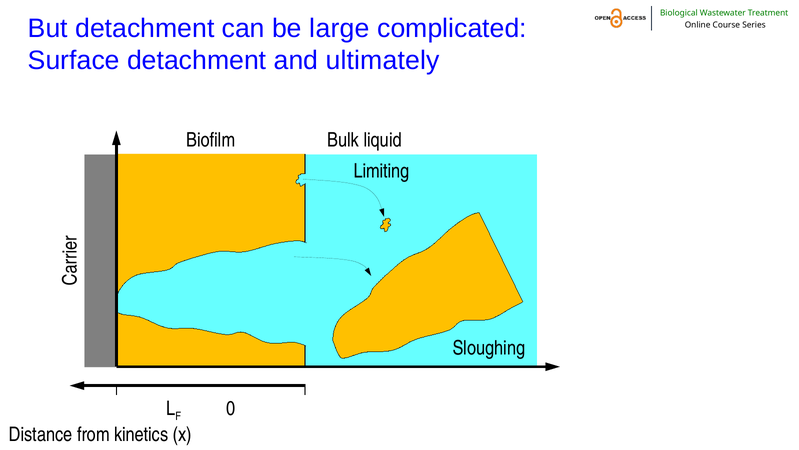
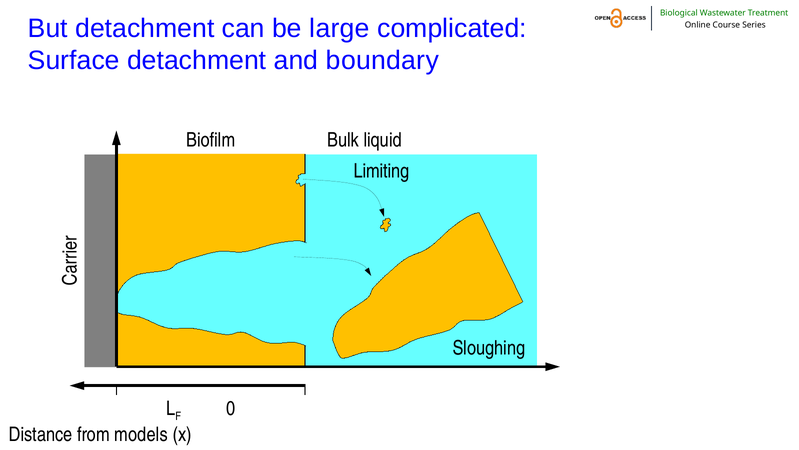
ultimately: ultimately -> boundary (382, 60)
kinetics: kinetics -> models (141, 434)
